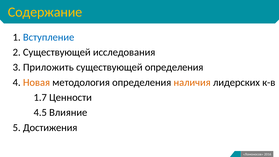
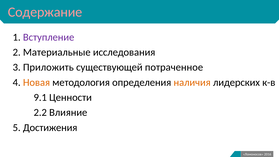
Содержание colour: yellow -> pink (45, 12)
Вступление colour: blue -> purple (49, 37)
2 Существующей: Существующей -> Материальные (57, 52)
существующей определения: определения -> потраченное (174, 67)
1.7: 1.7 -> 9.1 (40, 97)
4.5: 4.5 -> 2.2 (40, 112)
